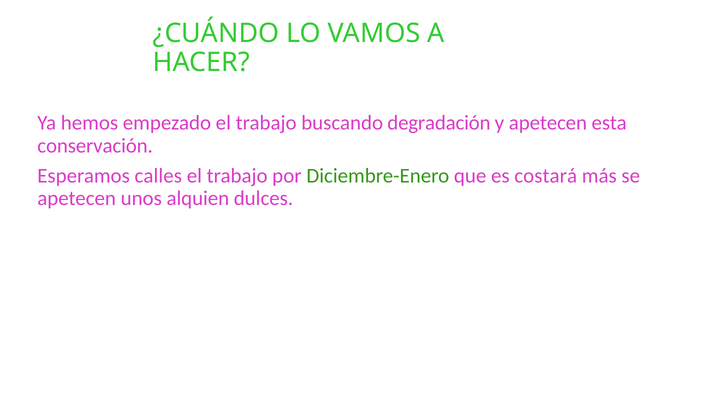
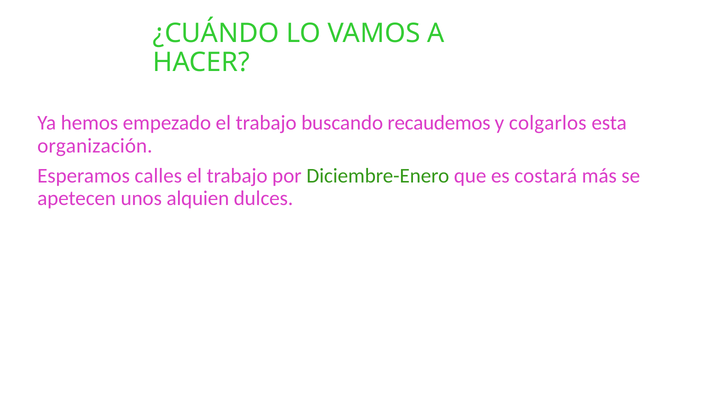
degradación: degradación -> recaudemos (439, 123)
y apetecen: apetecen -> colgarlos (548, 123)
conservación: conservación -> organización (95, 146)
